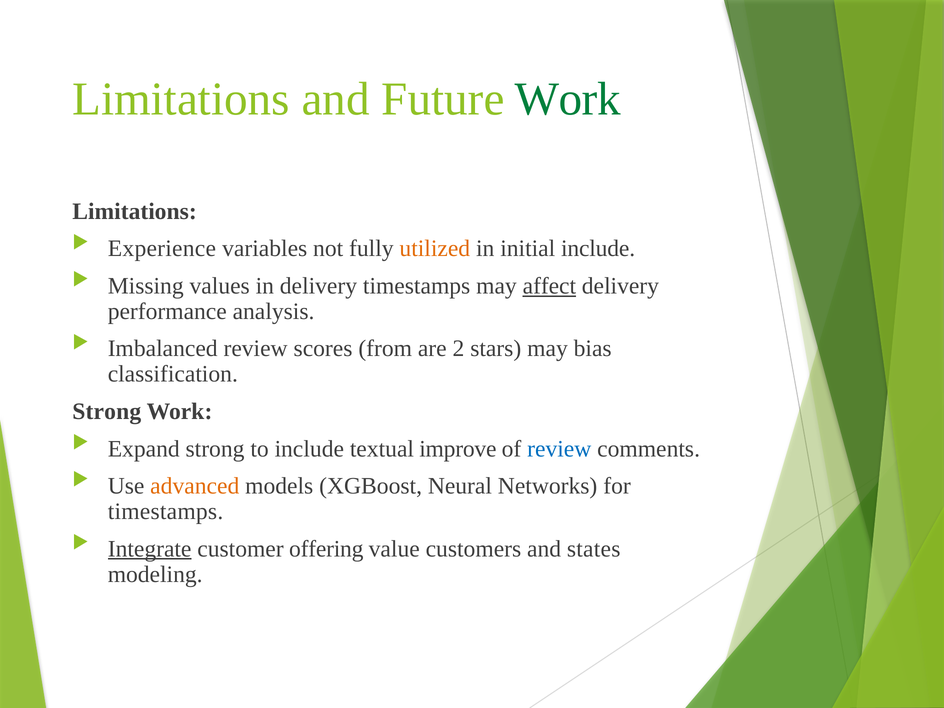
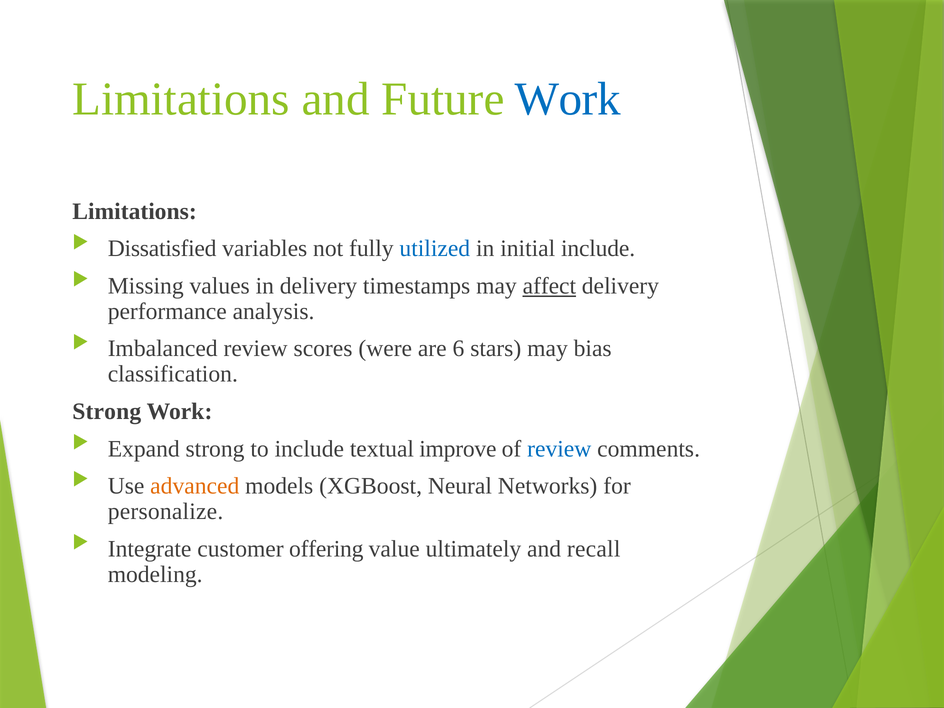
Work colour: green -> blue (568, 99)
Experience: Experience -> Dissatisfied (162, 249)
utilized colour: orange -> blue (435, 249)
from: from -> were (385, 349)
2: 2 -> 6 (458, 349)
timestamps: timestamps -> personalize (166, 512)
Integrate underline: present -> none (150, 549)
customers: customers -> ultimately (473, 549)
states: states -> recall (594, 549)
